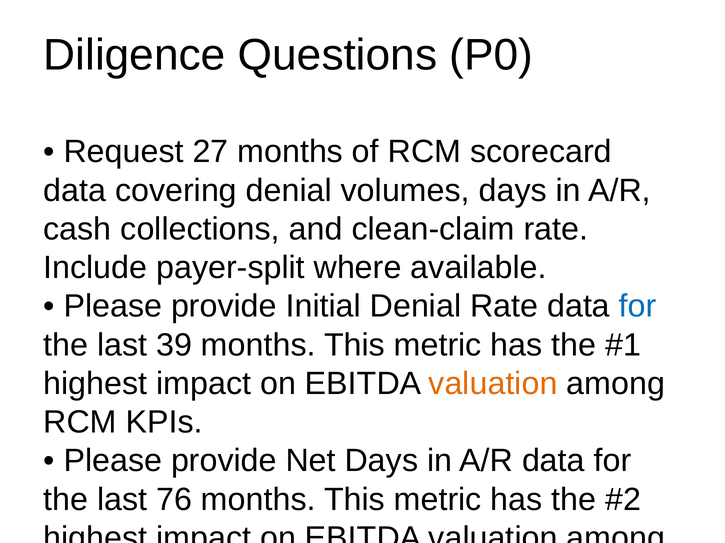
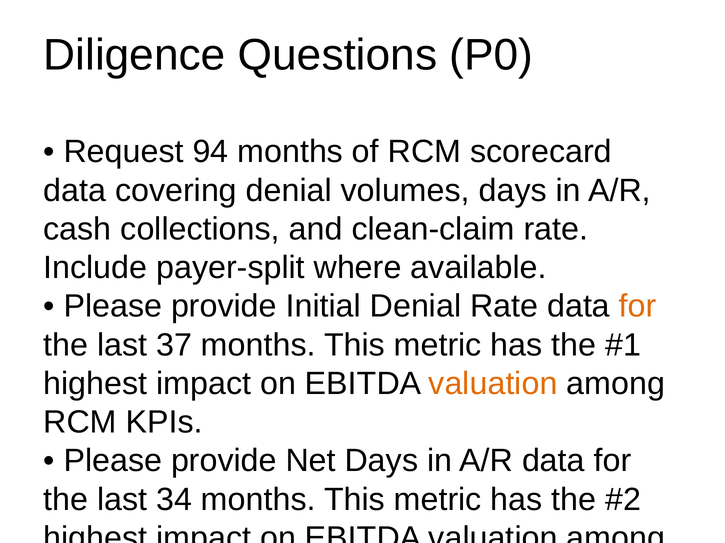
27: 27 -> 94 (210, 152)
for colour: blue -> orange (638, 307)
39: 39 -> 37 (174, 345)
76: 76 -> 34 (174, 500)
